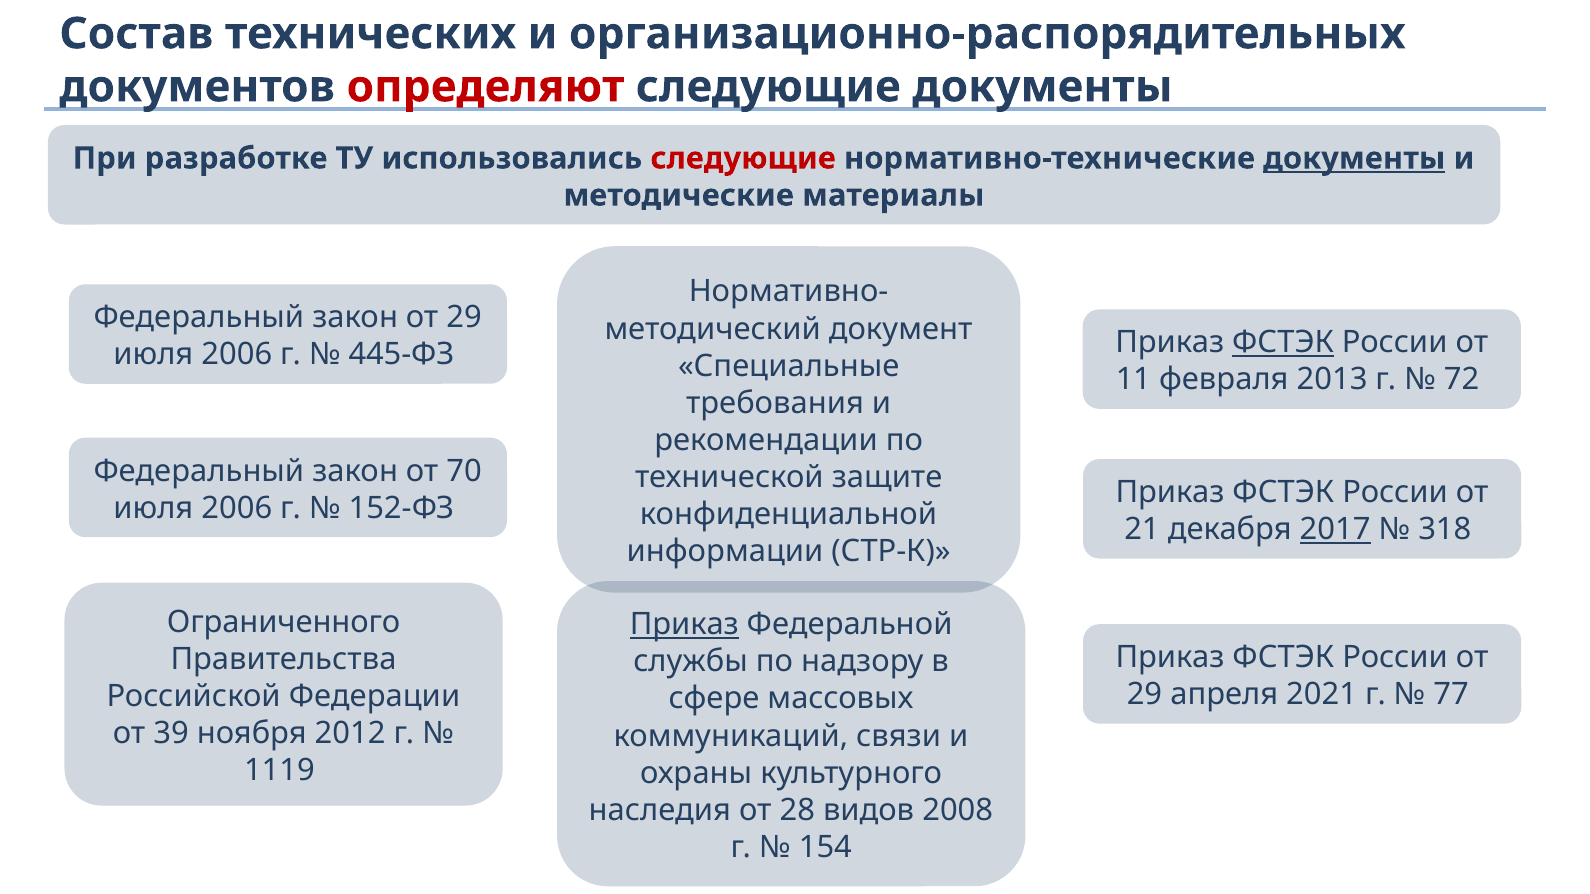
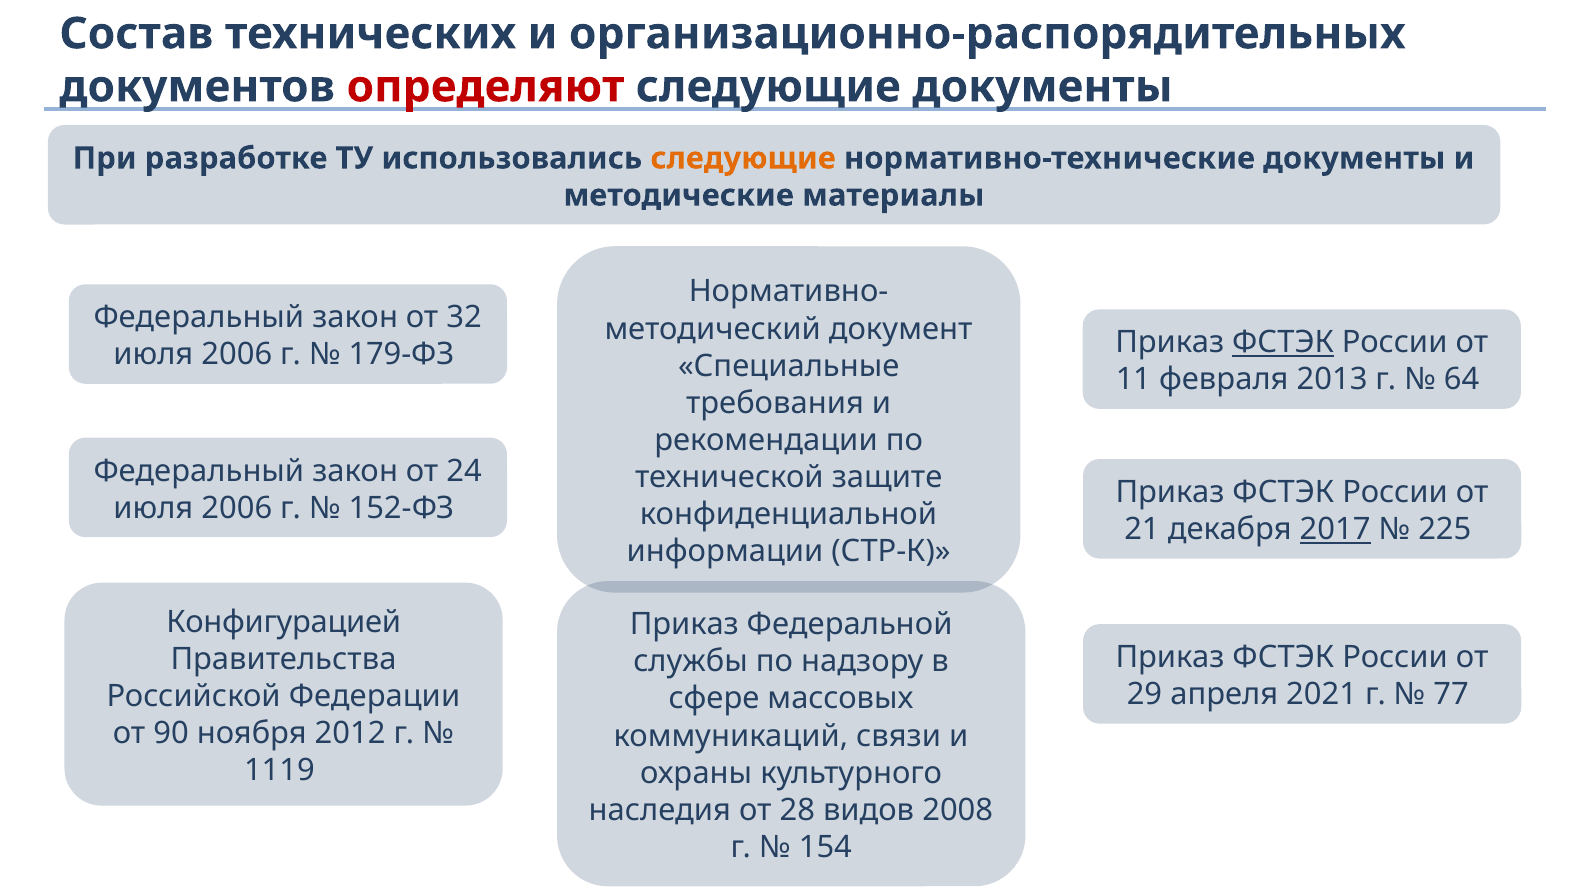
следующие colour: red -> orange (743, 158)
документы underline: present -> none (1354, 158)
закон от 29: 29 -> 32 (464, 318)
445-ФЗ: 445-ФЗ -> 179-ФЗ (401, 355)
72: 72 -> 64 (1461, 380)
70: 70 -> 24 (464, 471)
318: 318 -> 225 (1445, 530)
Ограниченного: Ограниченного -> Конфигурацией (284, 622)
Приказ underline: present -> none (684, 625)
39: 39 -> 90 (171, 734)
